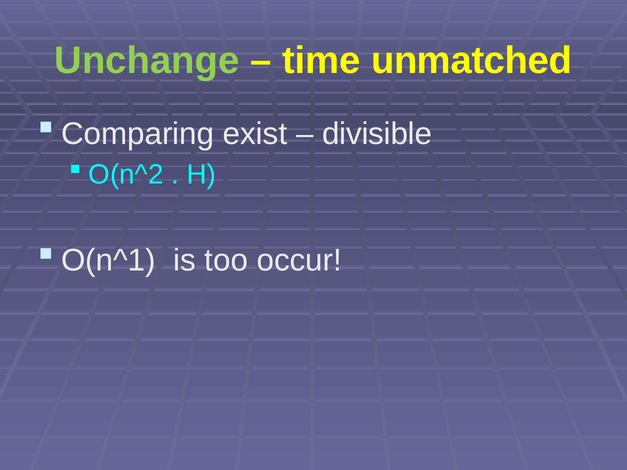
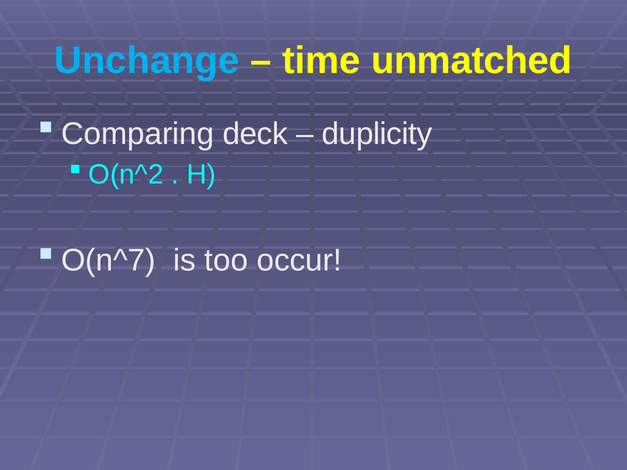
Unchange colour: light green -> light blue (147, 61)
exist: exist -> deck (255, 134)
divisible: divisible -> duplicity (377, 134)
O(n^1: O(n^1 -> O(n^7 (108, 261)
